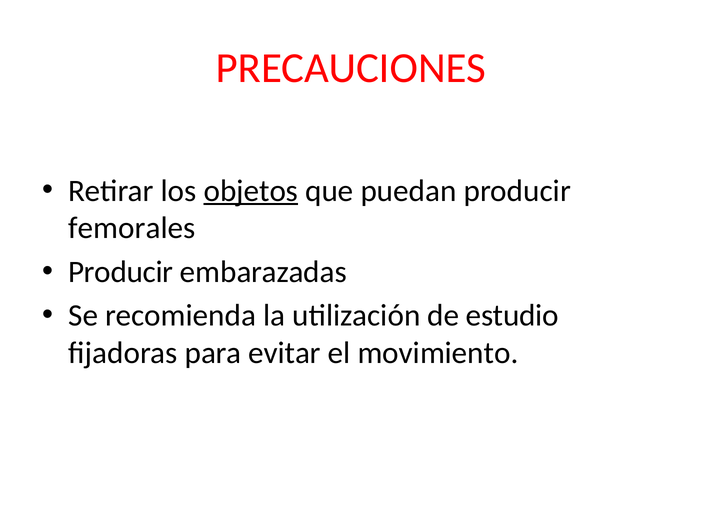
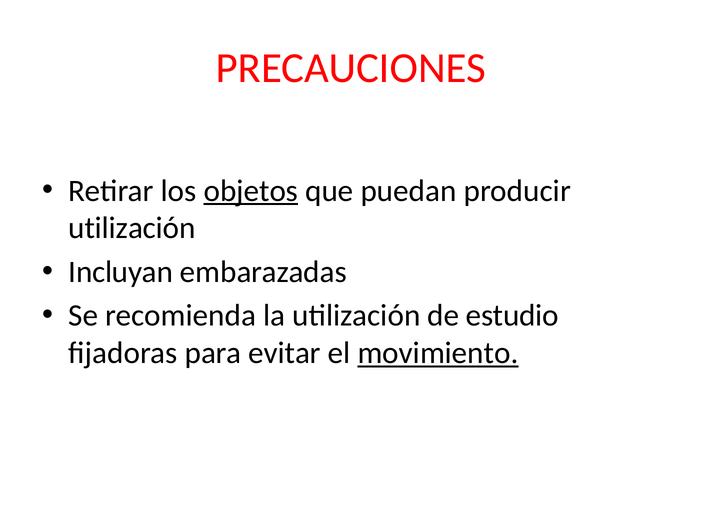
femorales: femorales -> utilización (132, 228)
Producir: Producir -> Incluyan (121, 272)
movimiento underline: none -> present (438, 353)
